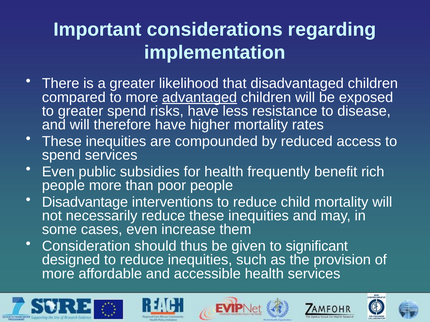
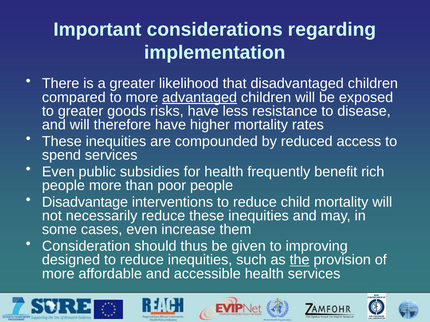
greater spend: spend -> goods (127, 111)
significant: significant -> improving (317, 247)
the underline: none -> present (300, 260)
